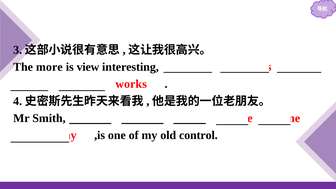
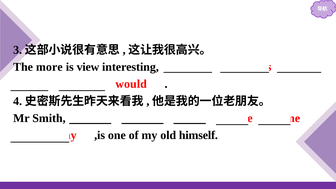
works: works -> would (131, 84)
control: control -> himself (198, 135)
